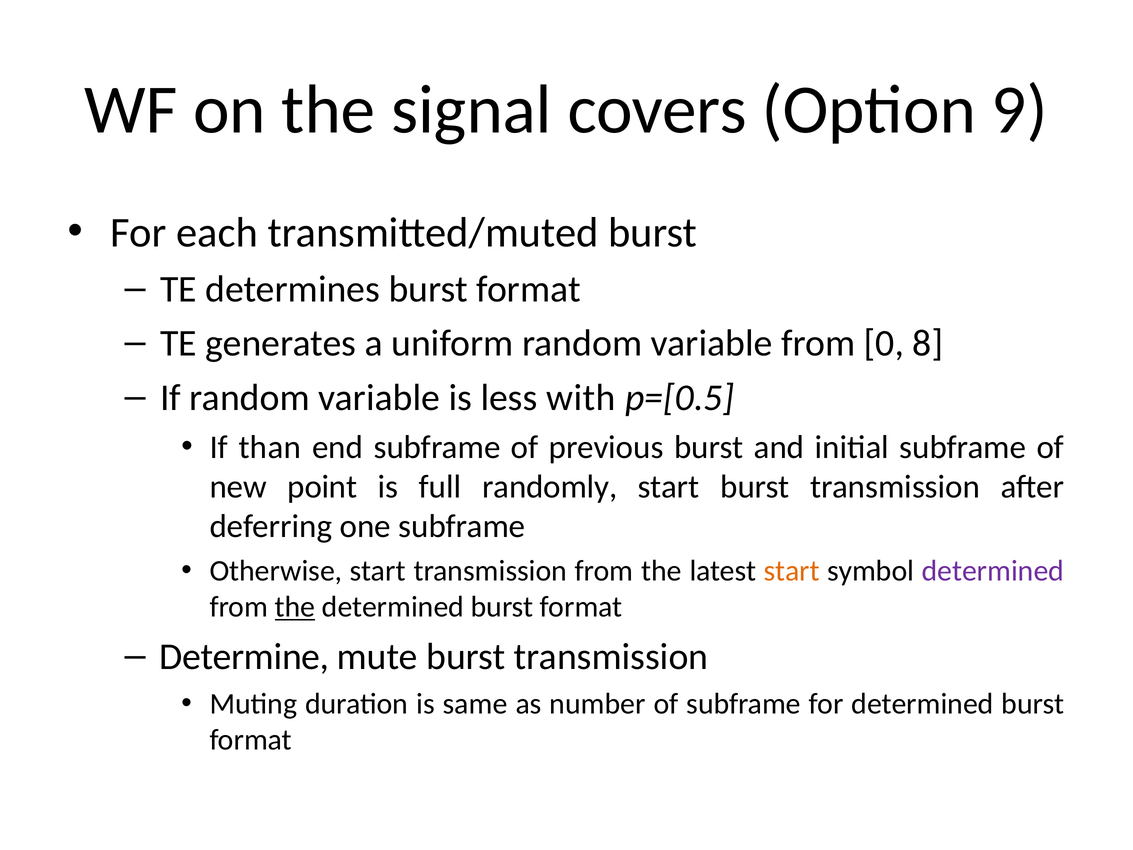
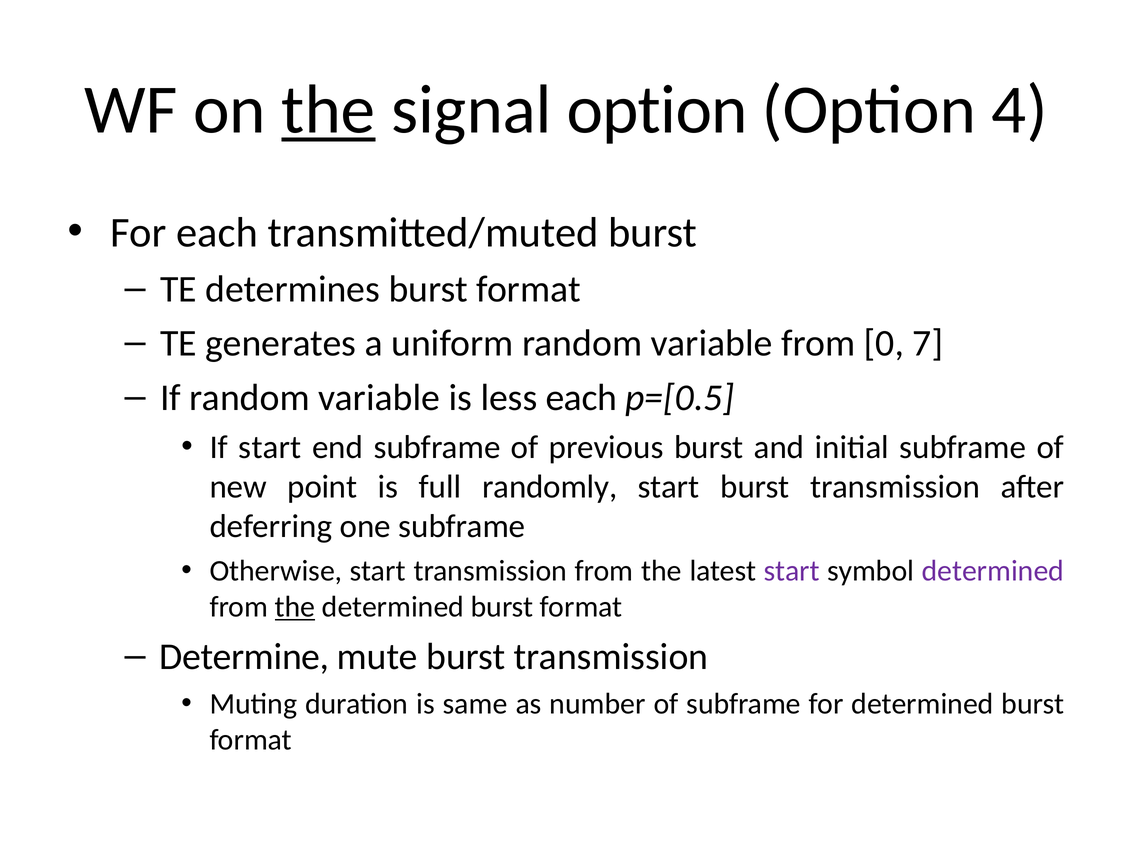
the underline: none -> present (328, 110)
signal covers: covers -> option (657, 110)
9: 9 -> 4 (1020, 110)
8: 8 -> 7 (928, 343)
less with: with -> each (581, 397)
If than: than -> start (270, 447)
start colour: orange -> purple (792, 571)
